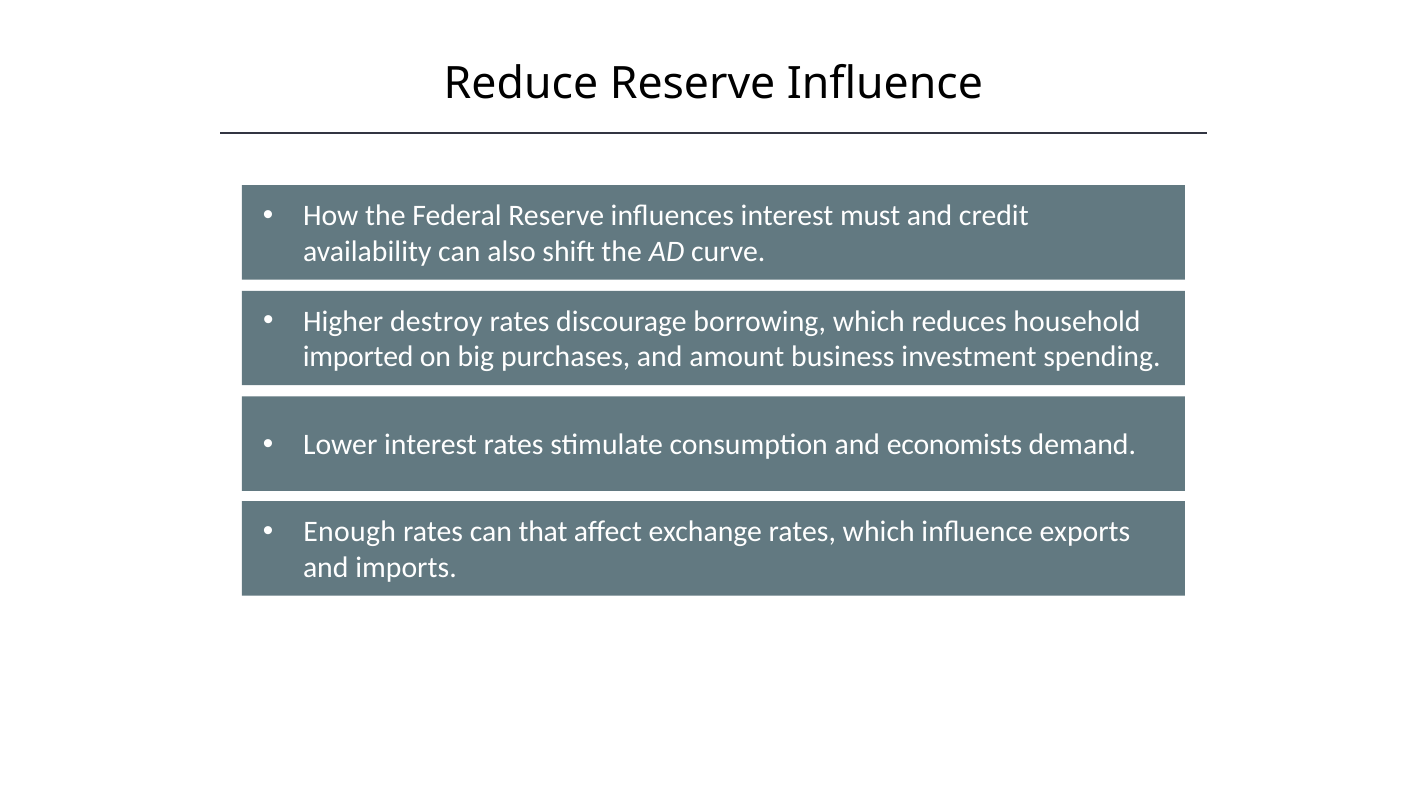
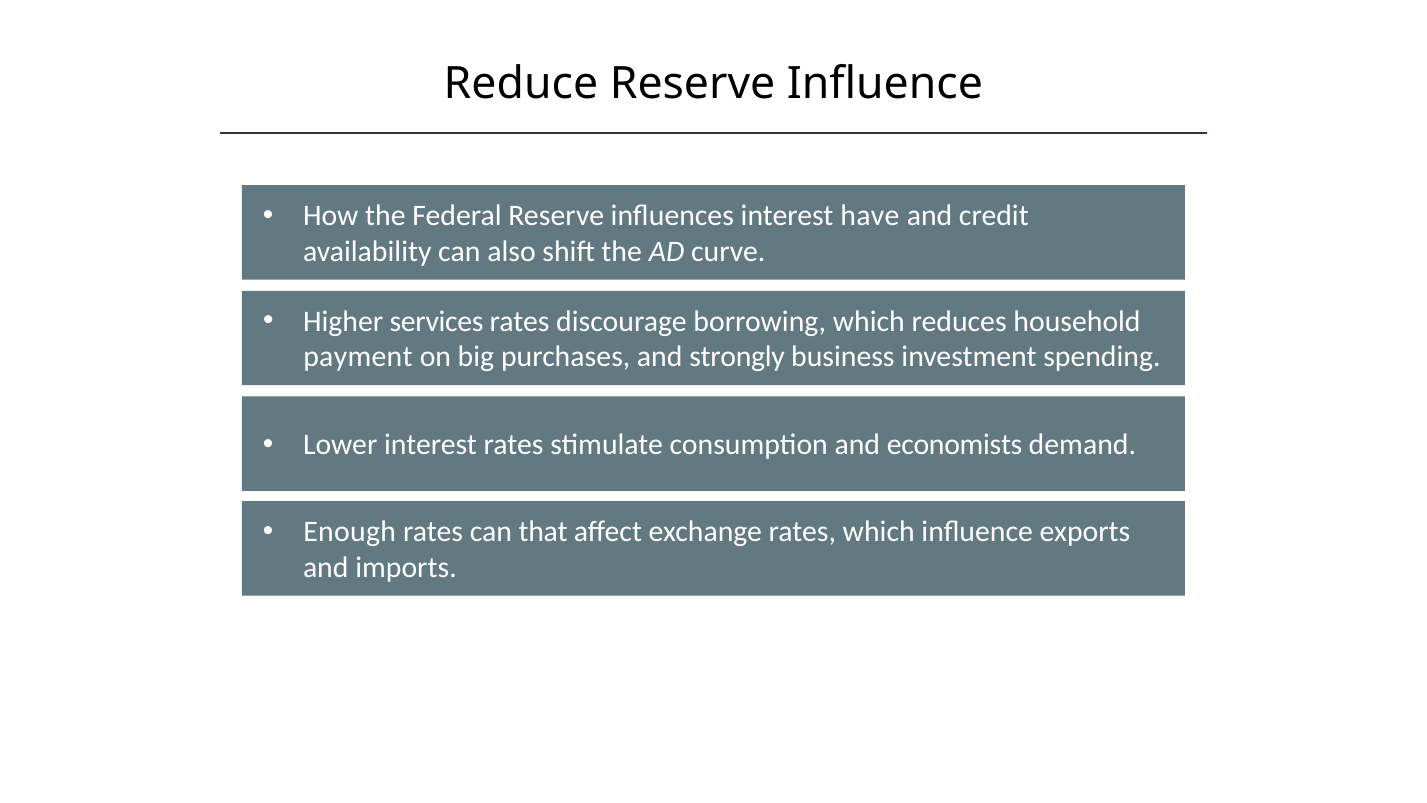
must: must -> have (870, 216)
destroy: destroy -> services (437, 321)
imported: imported -> payment (358, 357)
amount: amount -> strongly (737, 357)
